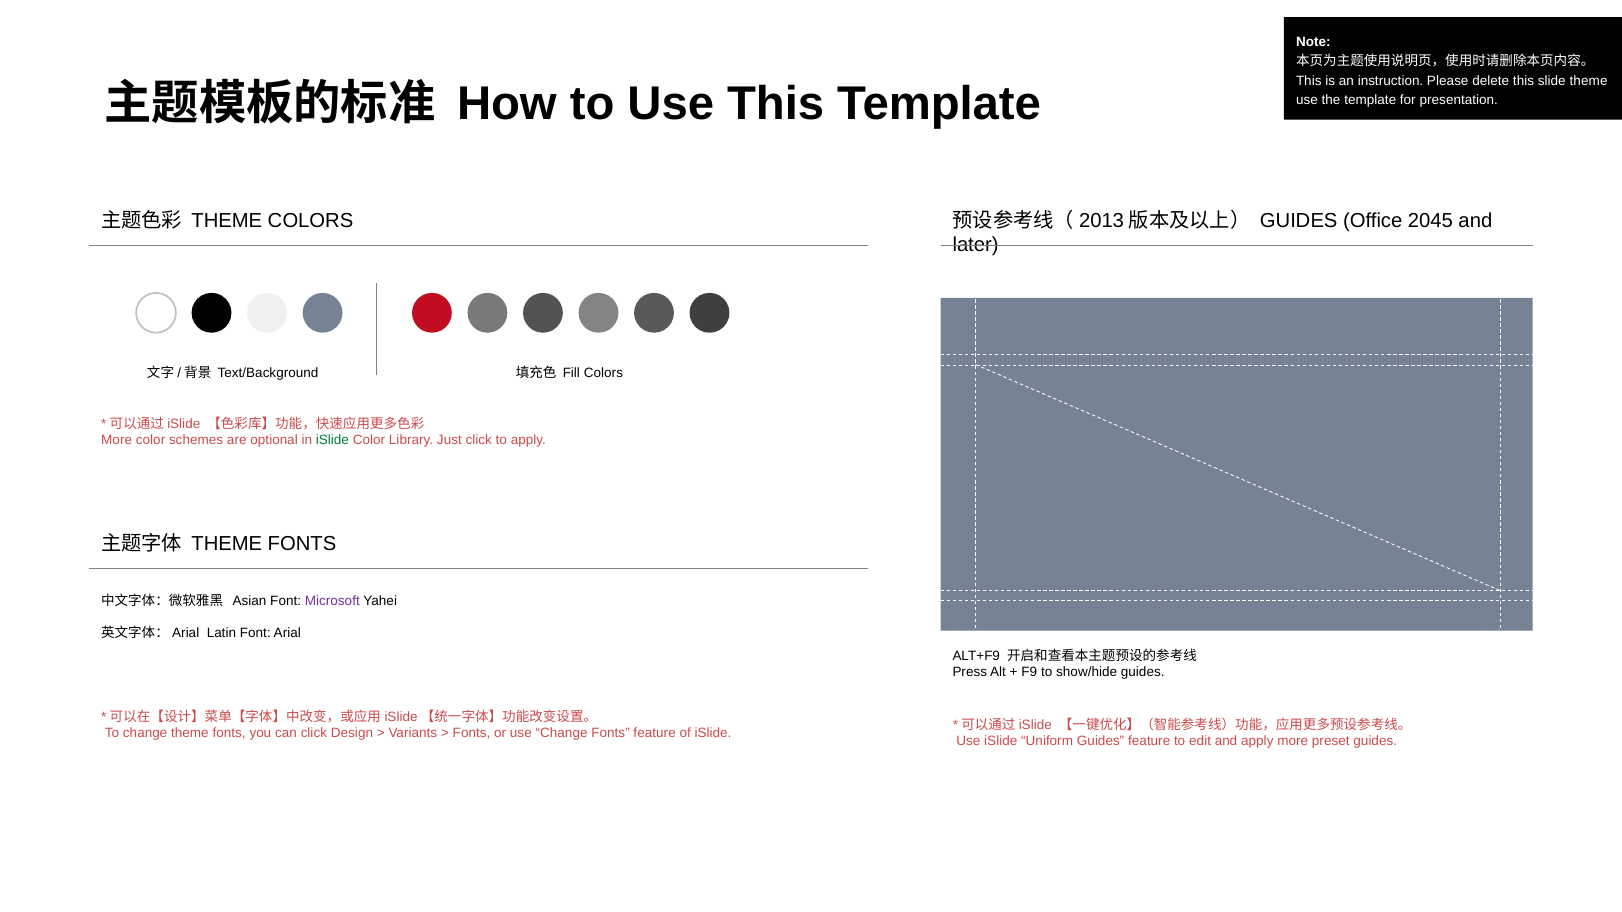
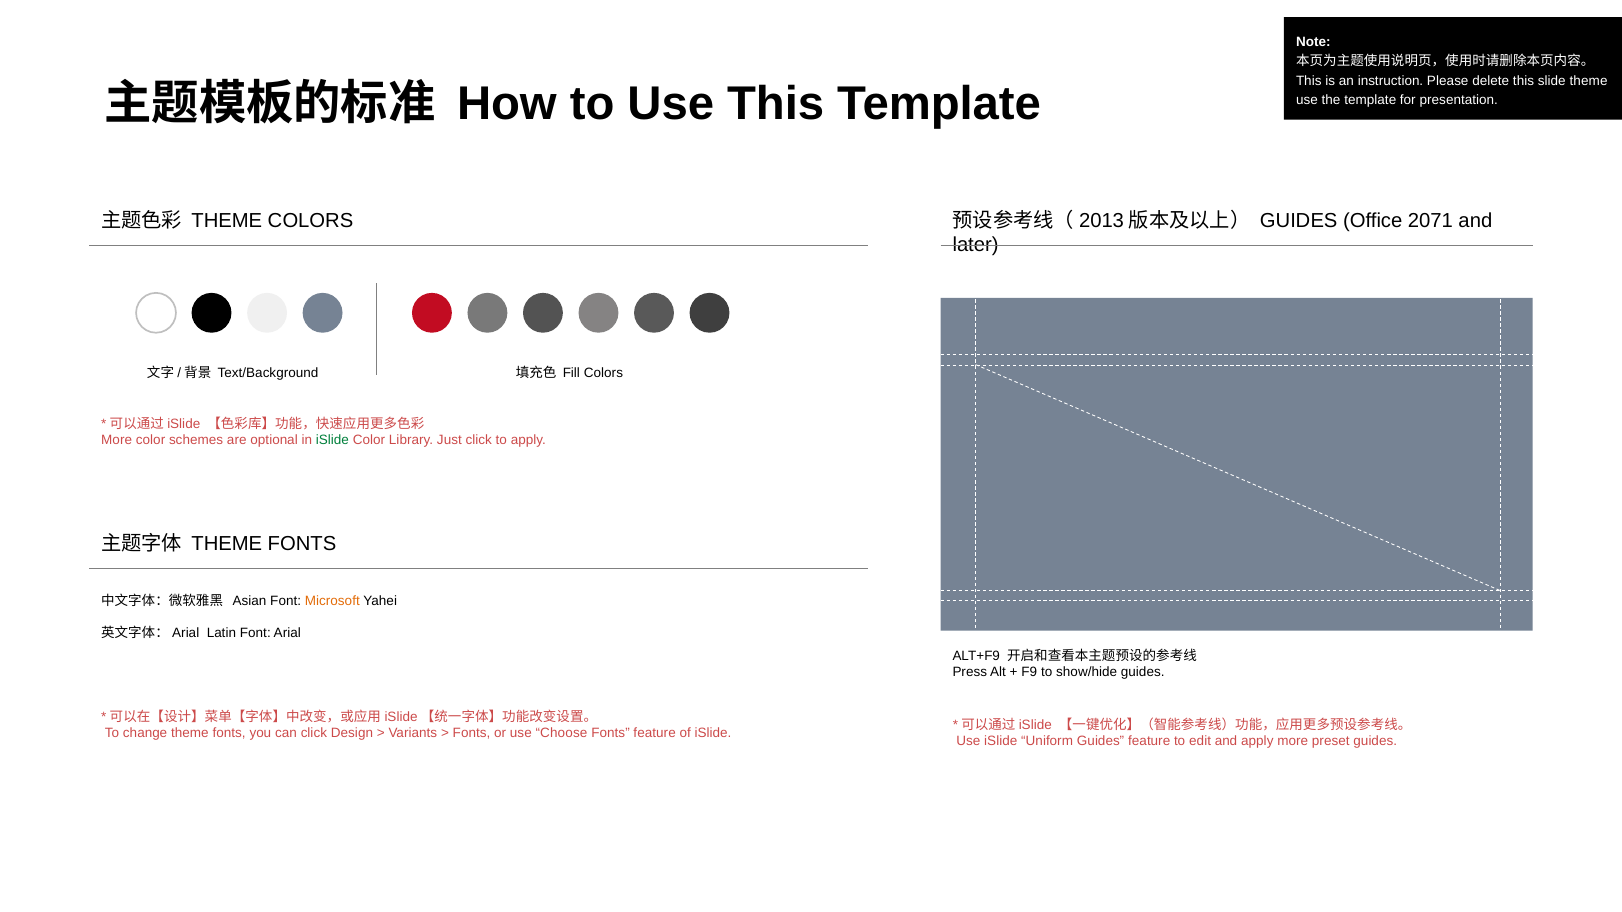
2045: 2045 -> 2071 (1430, 221)
Microsoft colour: purple -> orange (332, 601)
use Change: Change -> Choose (561, 733)
